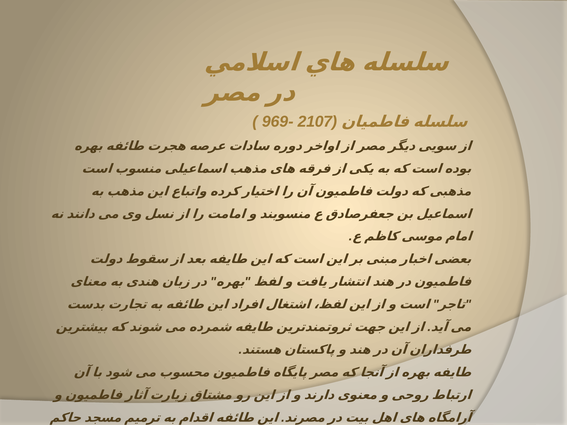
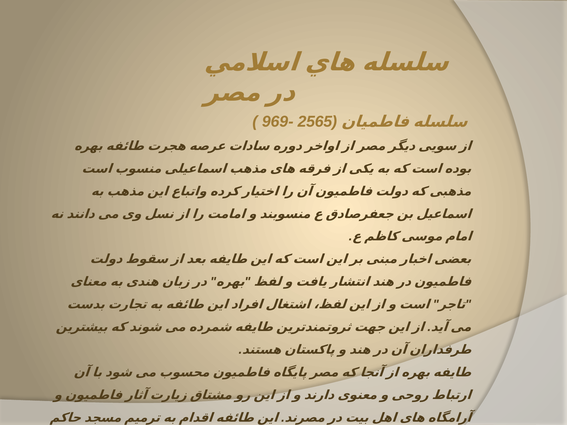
2107: 2107 -> 2565 (315, 122)
